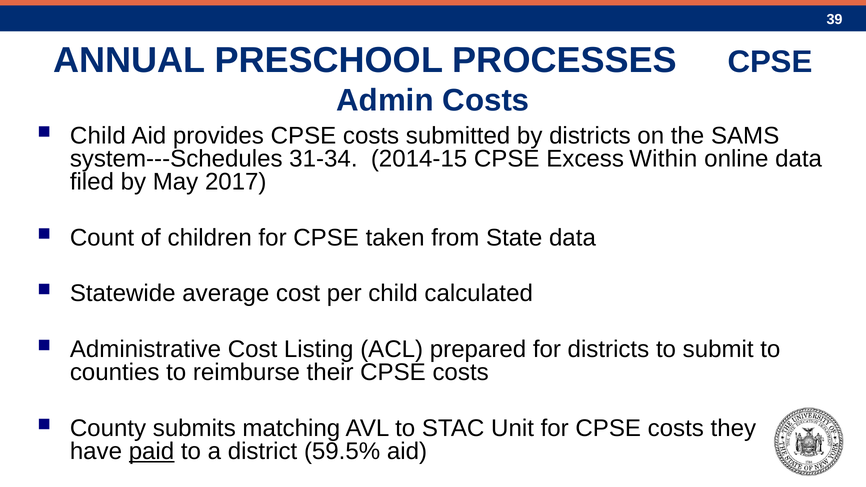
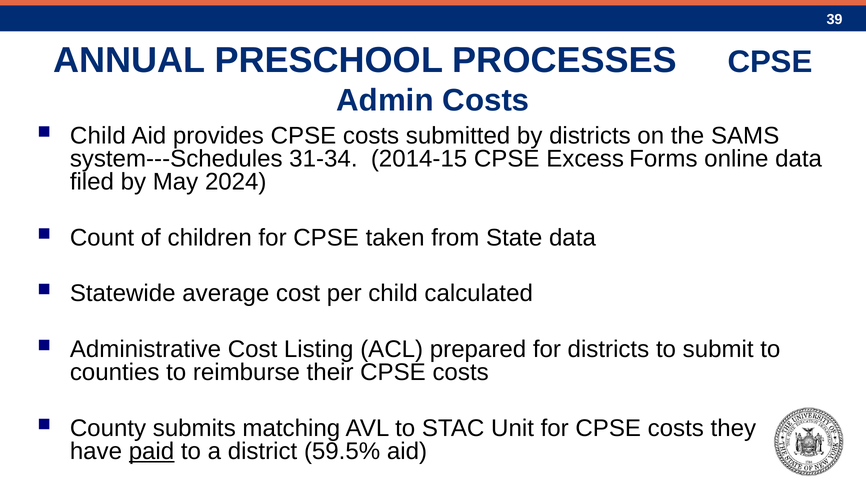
Within: Within -> Forms (663, 159)
2017: 2017 -> 2024 (236, 182)
